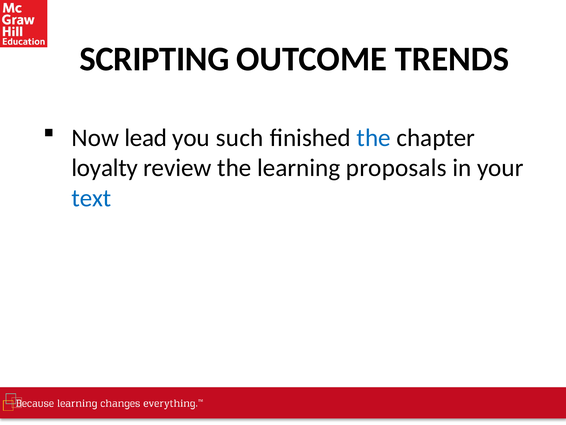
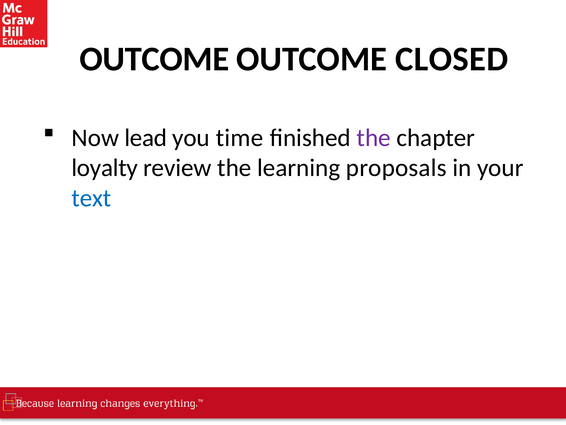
SCRIPTING: SCRIPTING -> OUTCOME (154, 59)
TRENDS: TRENDS -> CLOSED (452, 59)
such: such -> time (240, 138)
the colour: blue -> purple (374, 138)
